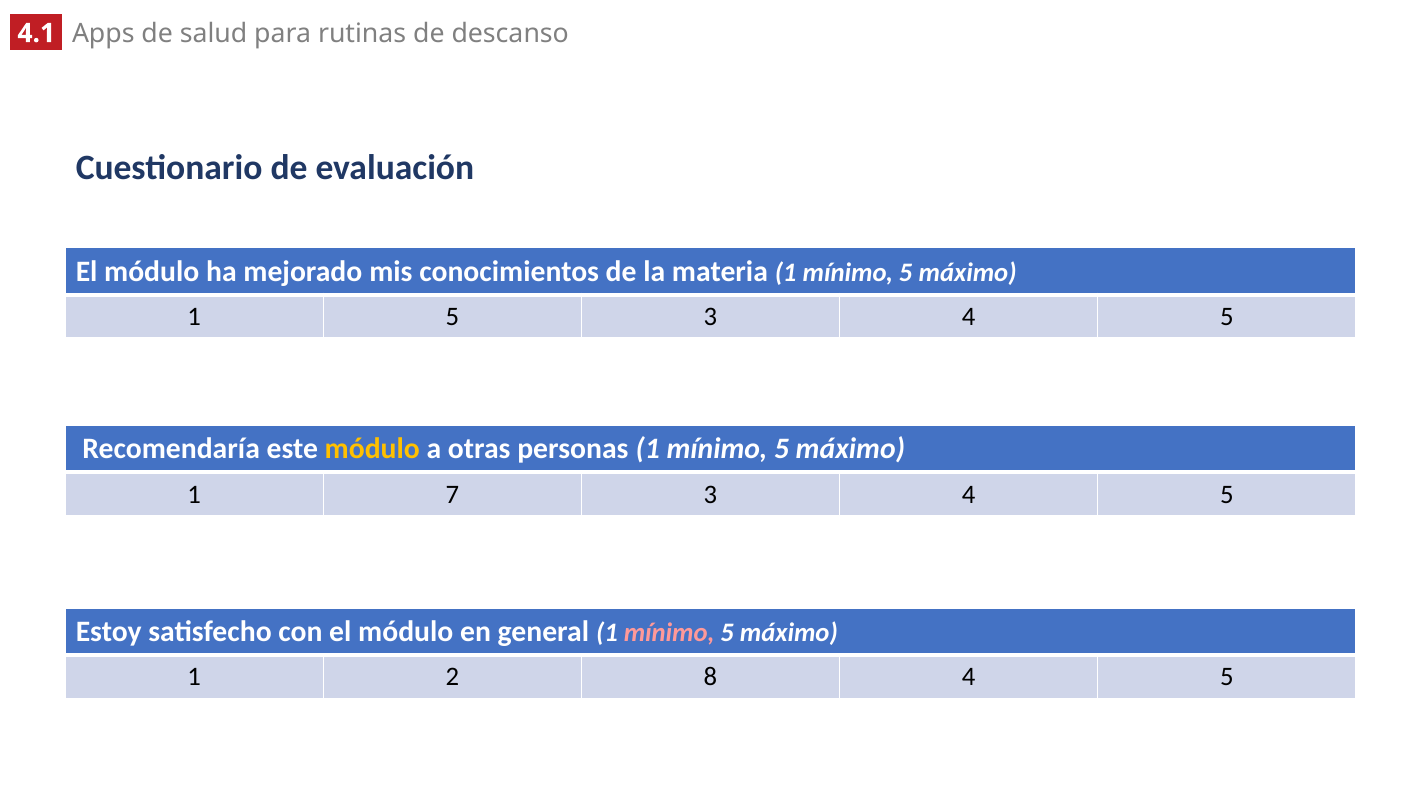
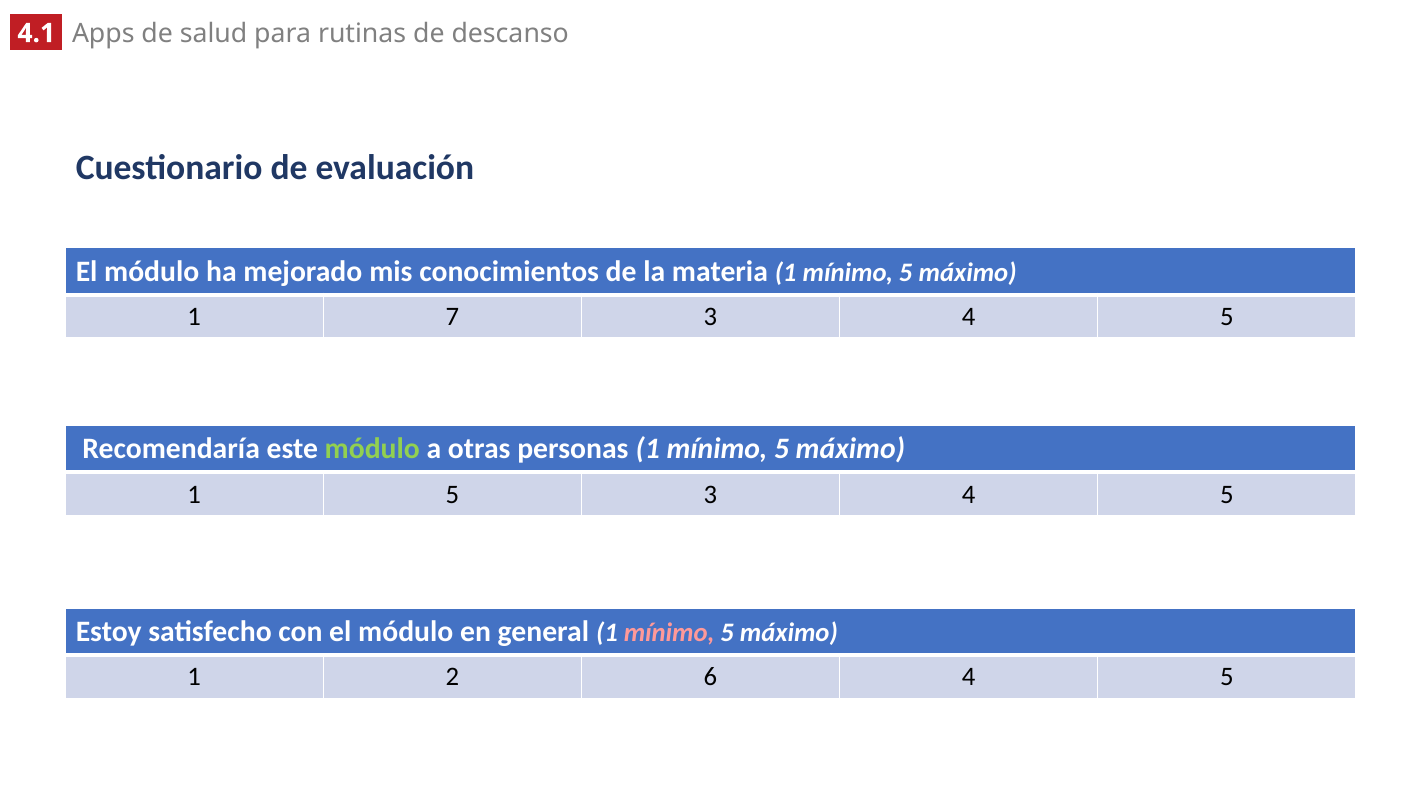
1 5: 5 -> 7 (452, 317)
módulo colour: yellow -> light green (372, 449)
1 7: 7 -> 5 (452, 495)
8: 8 -> 6 (710, 677)
